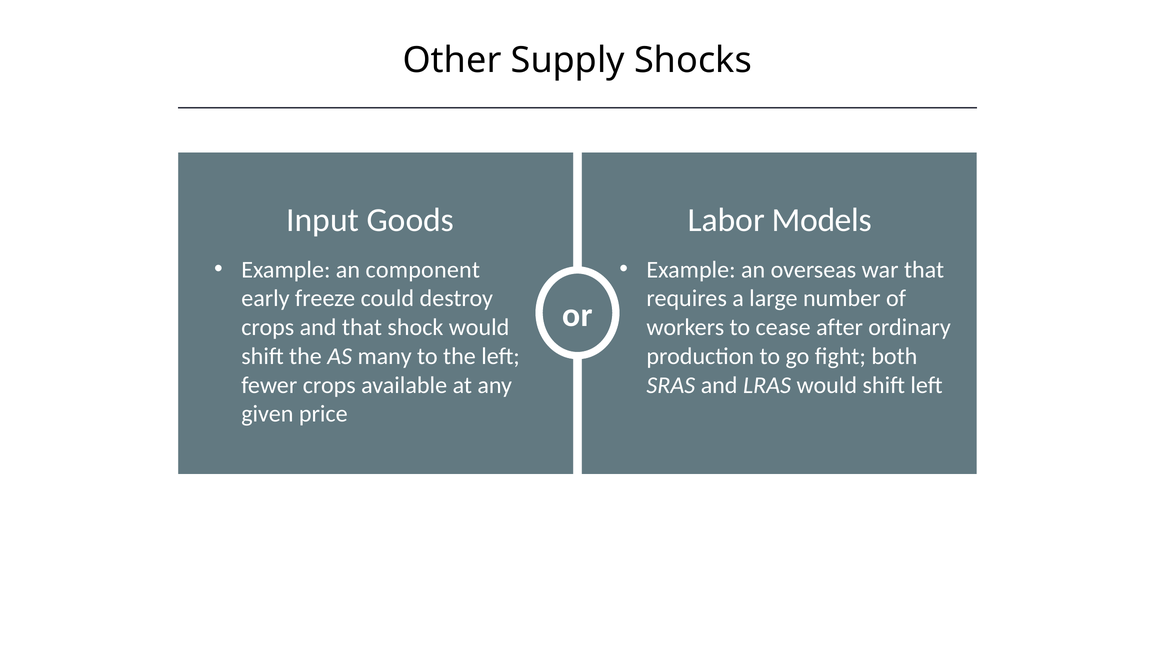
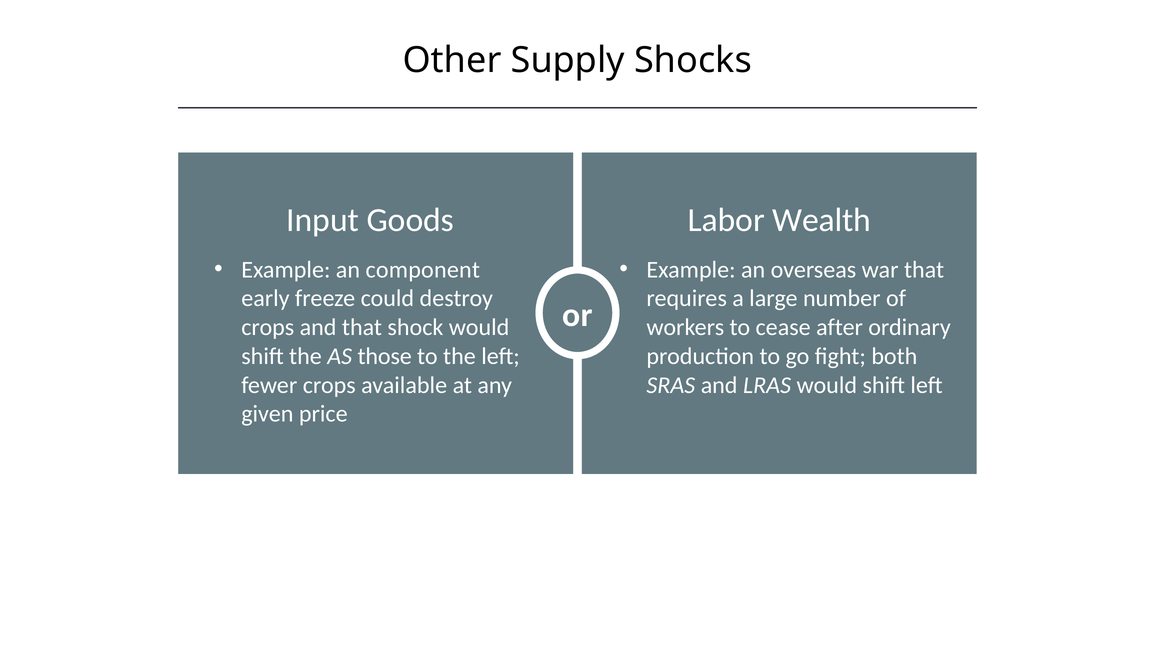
Models: Models -> Wealth (822, 220)
many: many -> those (385, 357)
